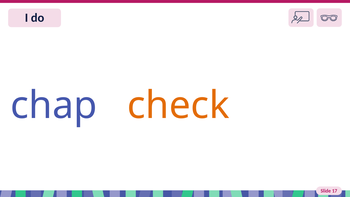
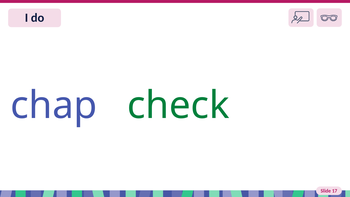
check colour: orange -> green (178, 105)
